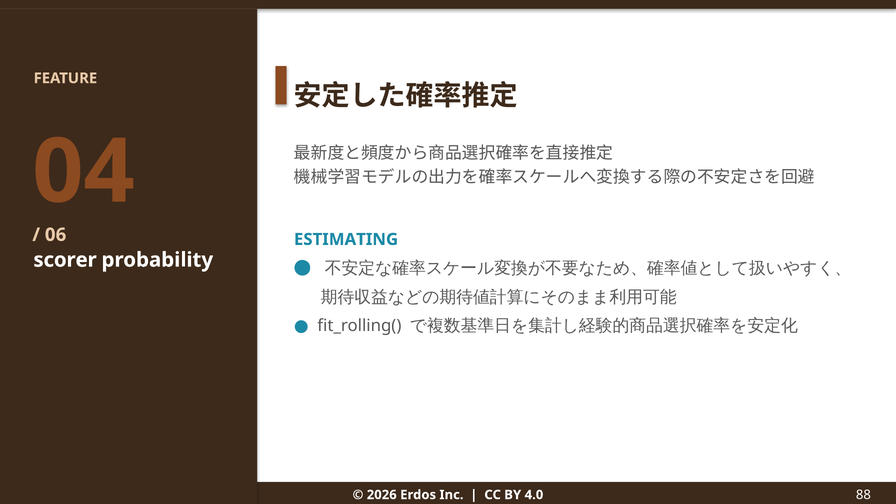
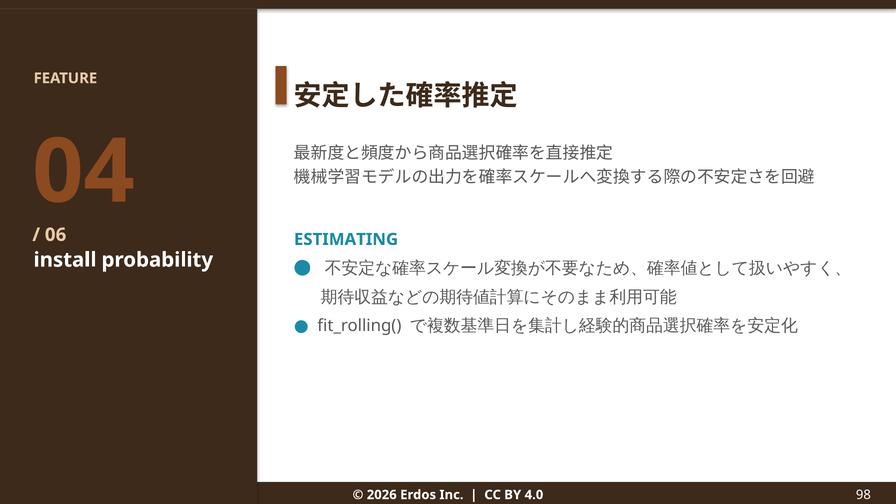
scorer: scorer -> install (65, 260)
88: 88 -> 98 (863, 495)
